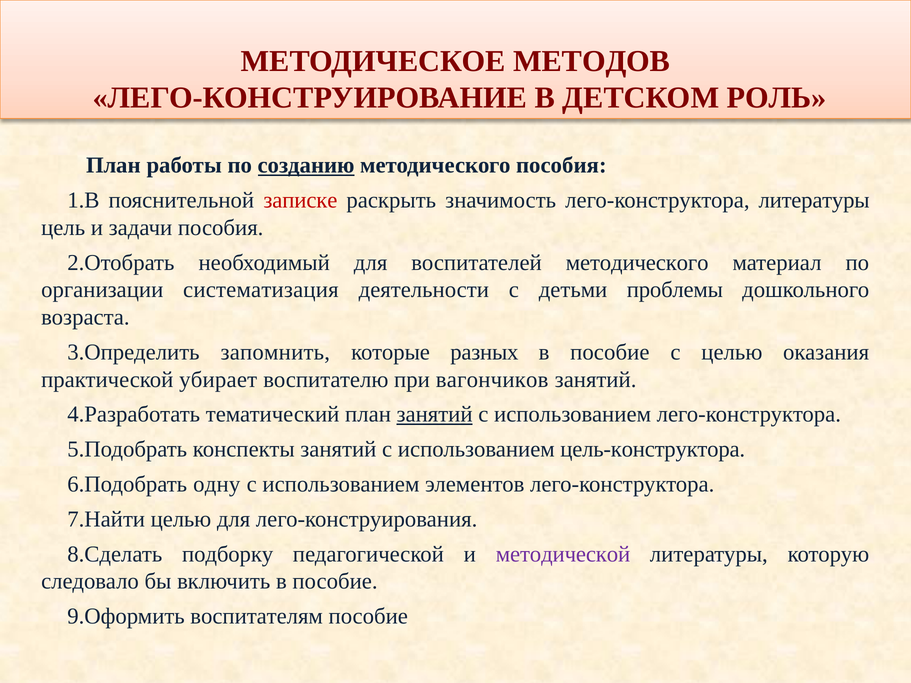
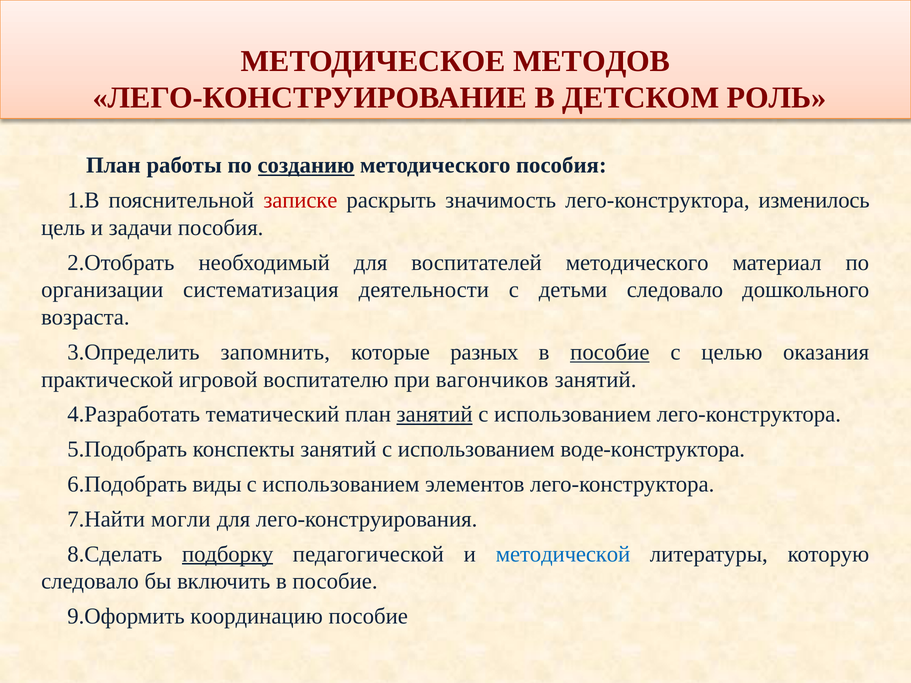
лего-конструктора литературы: литературы -> изменилось (814, 200)
детьми проблемы: проблемы -> следовало (675, 290)
пособие underline: none -> present (610, 352)
убирает: убирает -> игровой (218, 380)
цель-конструктора: цель-конструктора -> воде-конструктора (653, 450)
одну: одну -> виды (217, 484)
целью: целью -> могли (181, 519)
подборку underline: none -> present (228, 554)
методической colour: purple -> blue (563, 554)
воспитателям: воспитателям -> координацию (257, 617)
